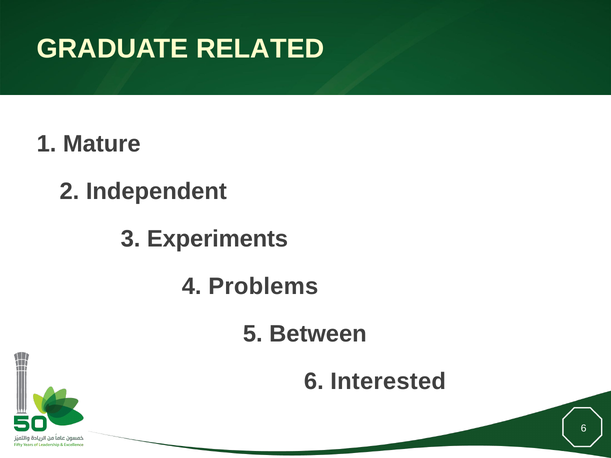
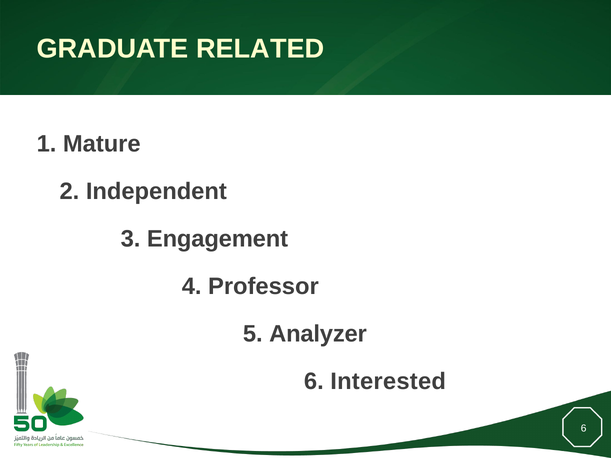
Experiments: Experiments -> Engagement (218, 239)
Problems: Problems -> Professor (263, 286)
Between: Between -> Analyzer (318, 334)
